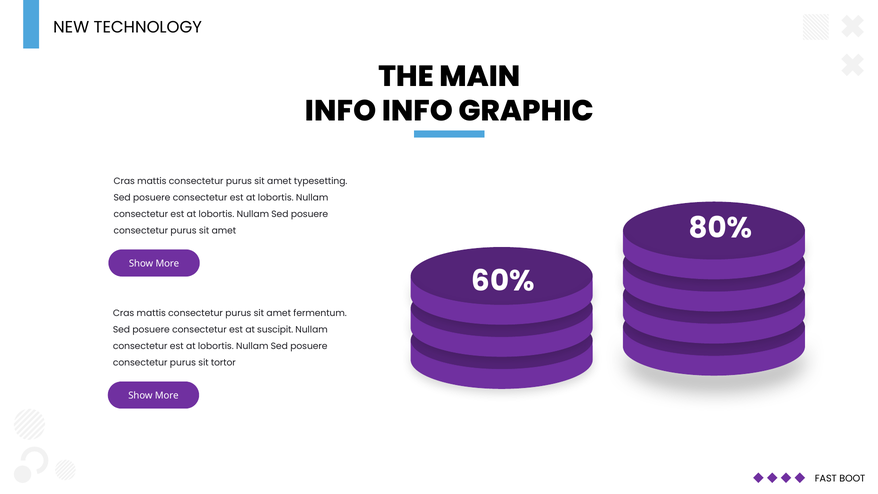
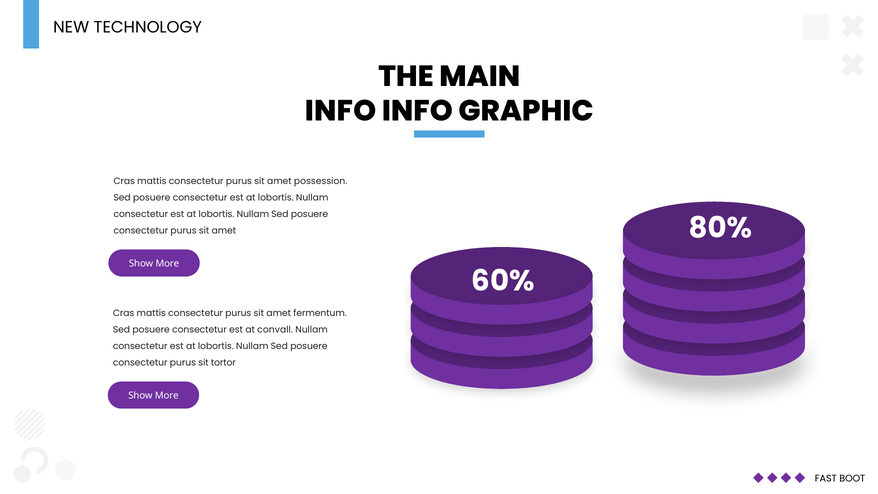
typesetting: typesetting -> possession (321, 181)
suscipit: suscipit -> convall (275, 330)
